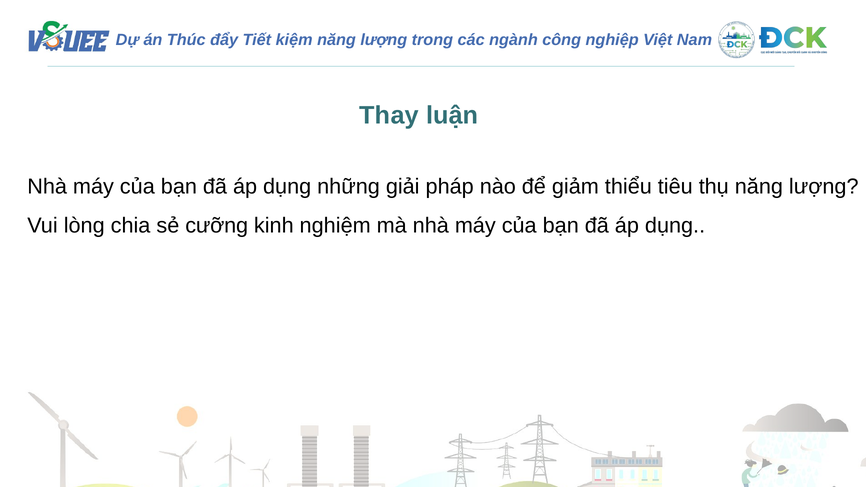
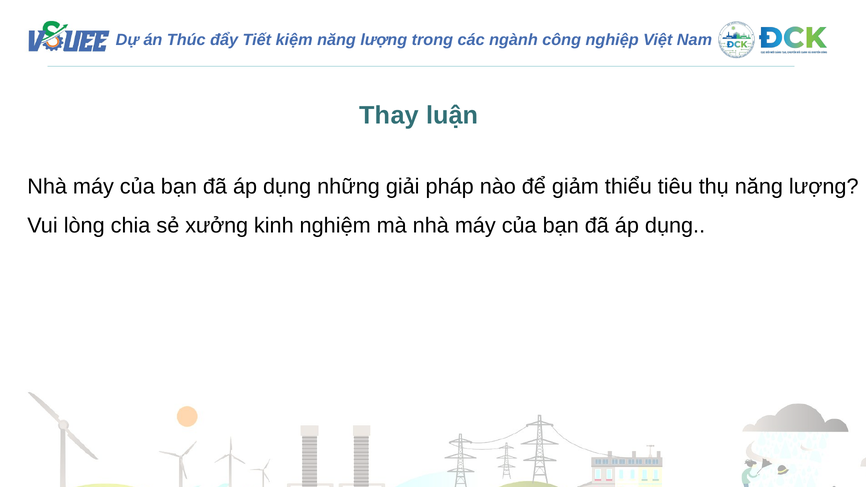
cưỡng: cưỡng -> xưởng (217, 226)
